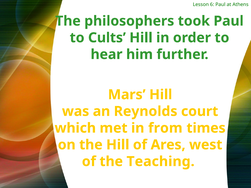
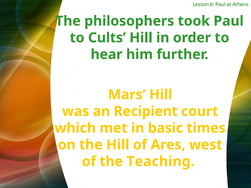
Reynolds: Reynolds -> Recipient (146, 111)
from: from -> basic (165, 128)
